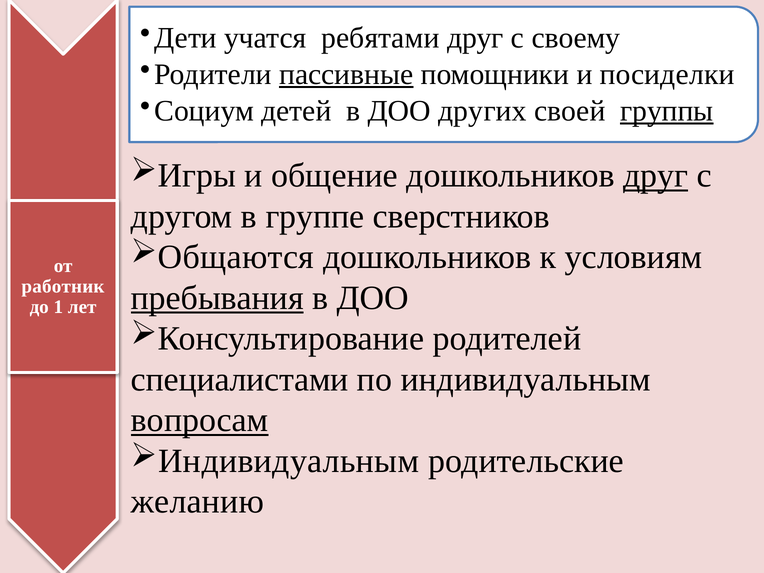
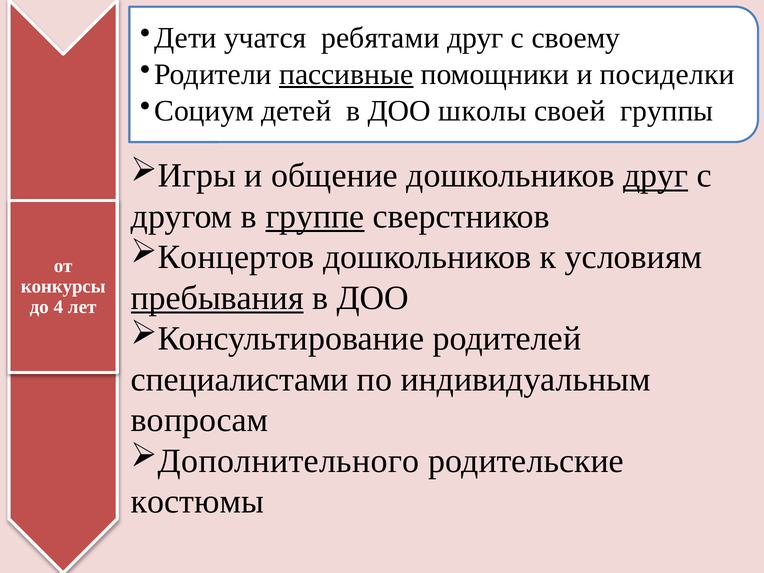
других: других -> школы (482, 111)
группы underline: present -> none (667, 111)
группе underline: none -> present (315, 216)
Общаются: Общаются -> Концертов (236, 257)
работник: работник -> конкурсы (63, 286)
1: 1 -> 4 (58, 307)
вопросам underline: present -> none (200, 420)
Индивидуальным: Индивидуальным -> Дополнительного (289, 461)
желанию: желанию -> костюмы (197, 502)
